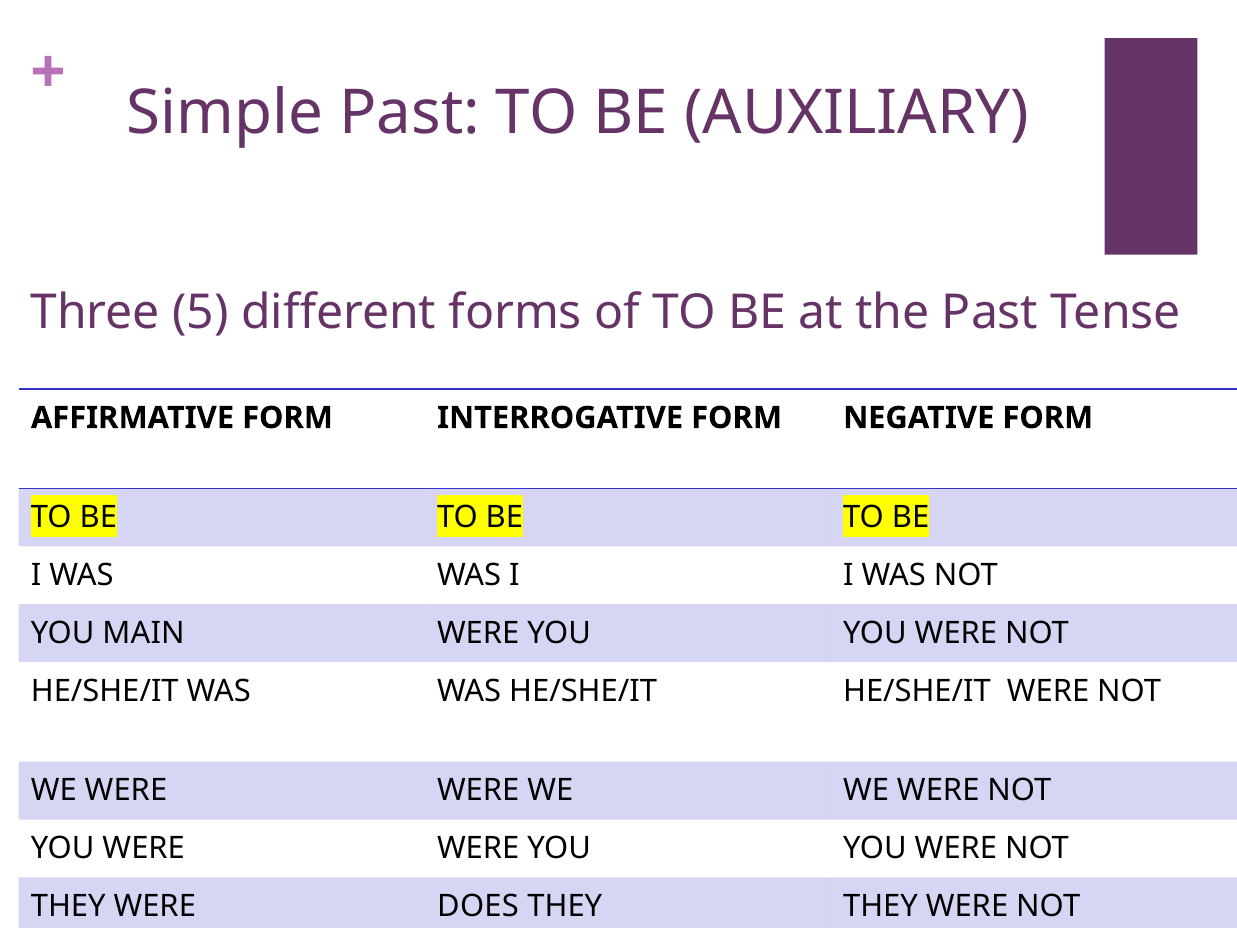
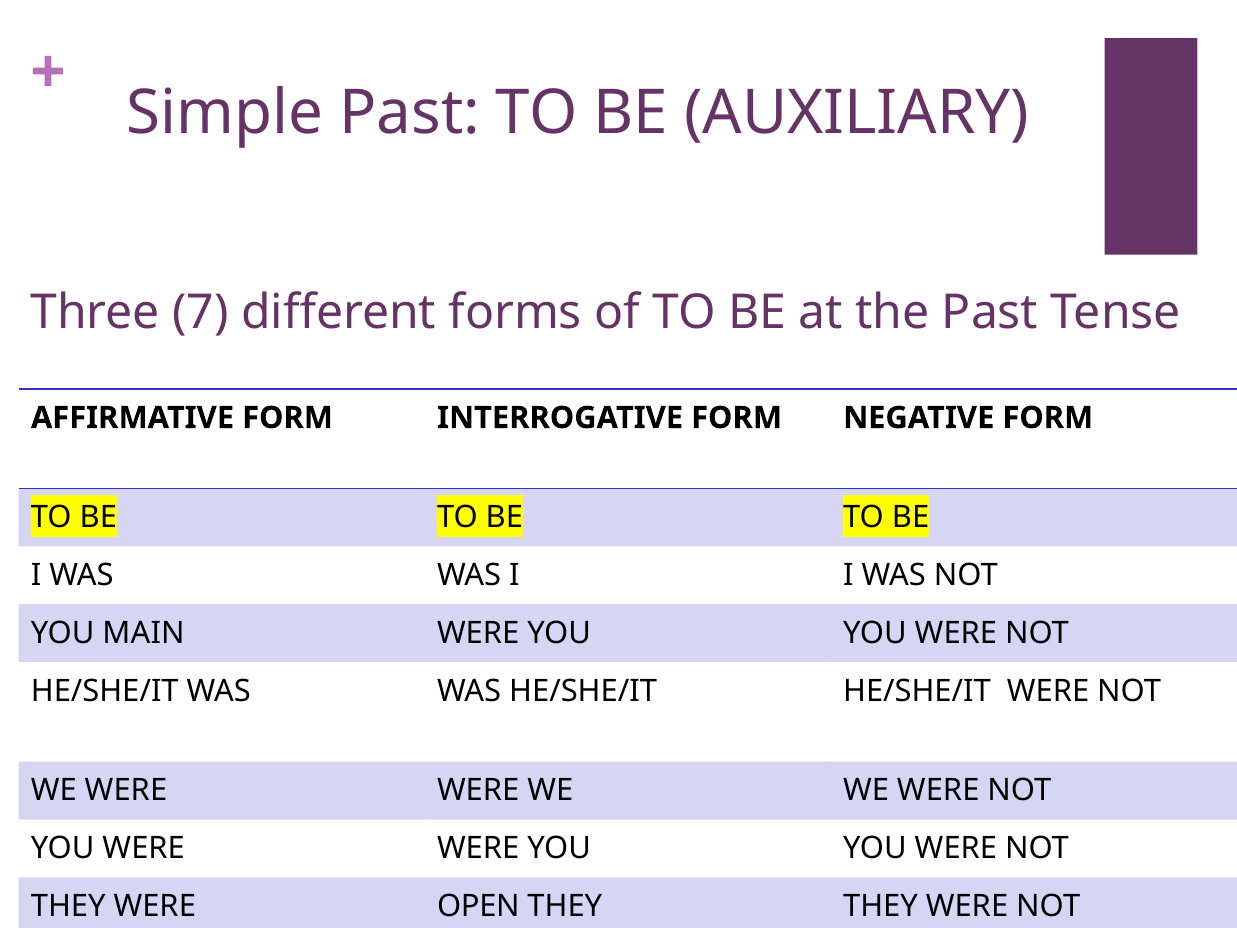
5: 5 -> 7 (201, 313)
DOES: DOES -> OPEN (478, 906)
